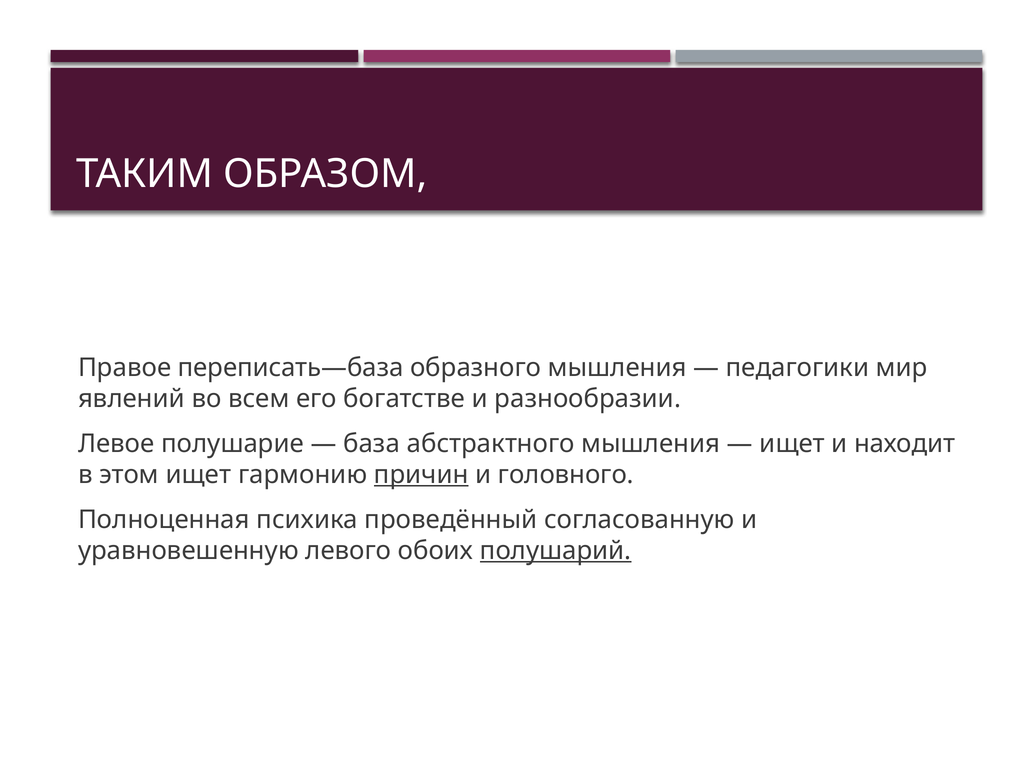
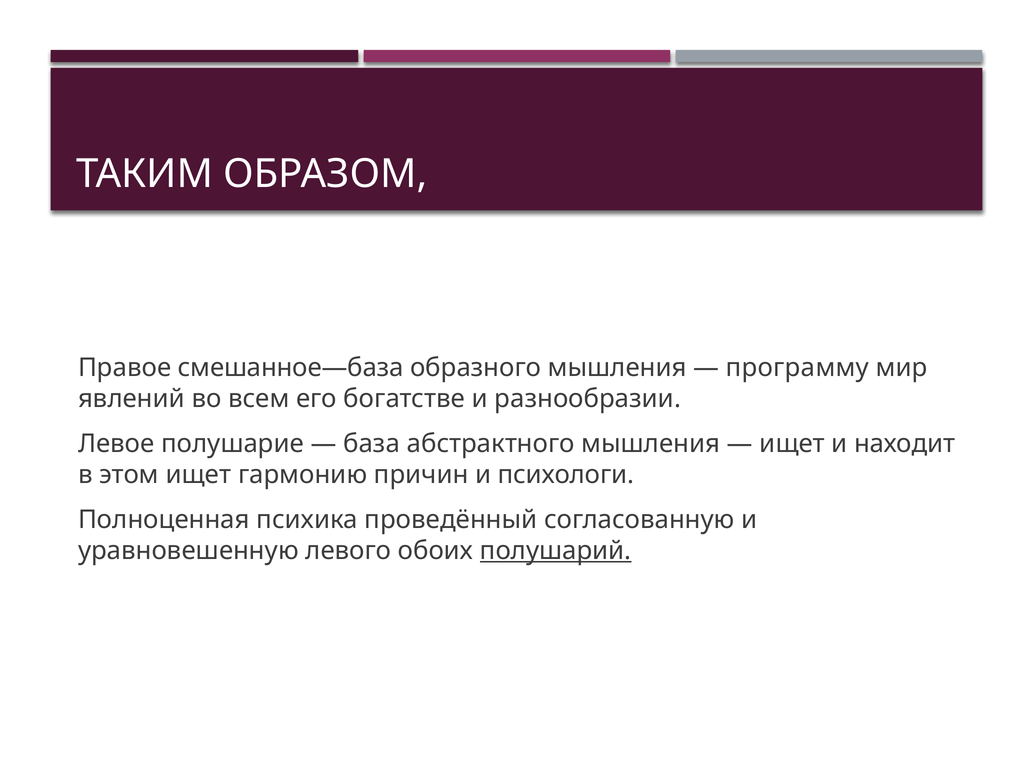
переписать—база: переписать—база -> смешанное—база (291, 368)
педагогики: педагогики -> программу (797, 368)
причин underline: present -> none (421, 475)
головного: головного -> психологи (566, 475)
